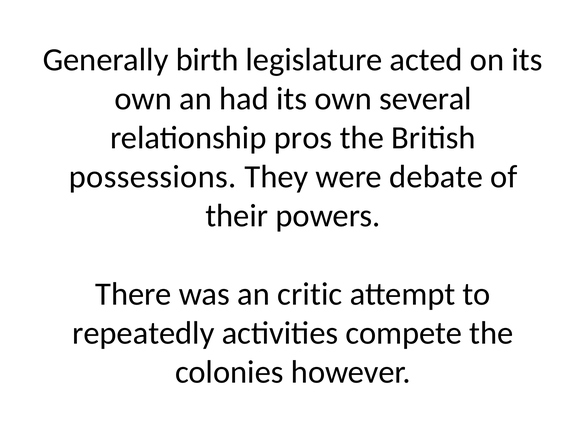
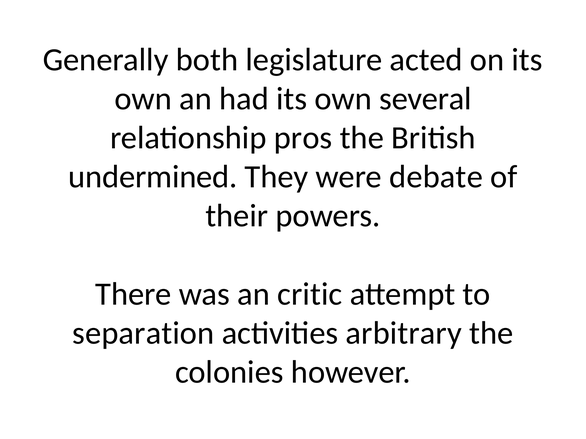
birth: birth -> both (207, 60)
possessions: possessions -> undermined (153, 177)
repeatedly: repeatedly -> separation (143, 333)
compete: compete -> arbitrary (404, 333)
